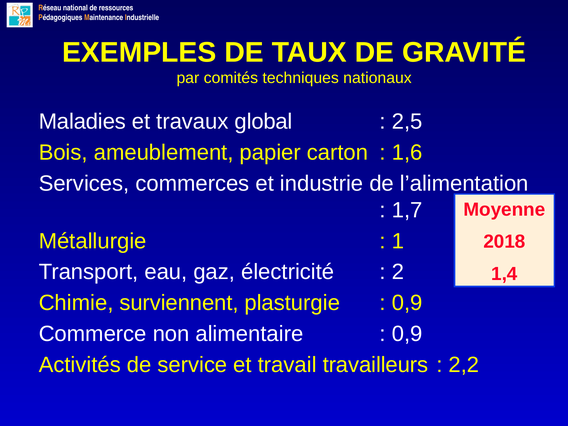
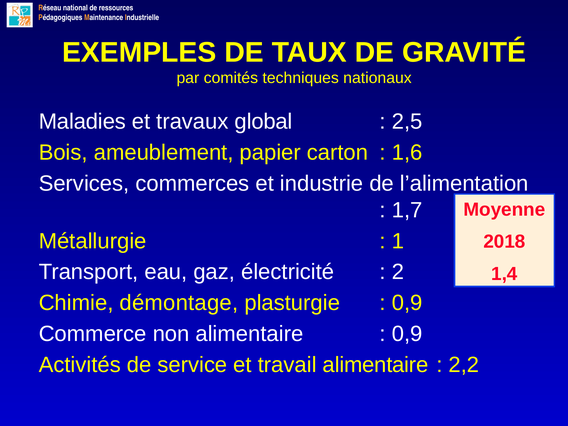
surviennent: surviennent -> démontage (179, 303)
travail travailleurs: travailleurs -> alimentaire (376, 365)
